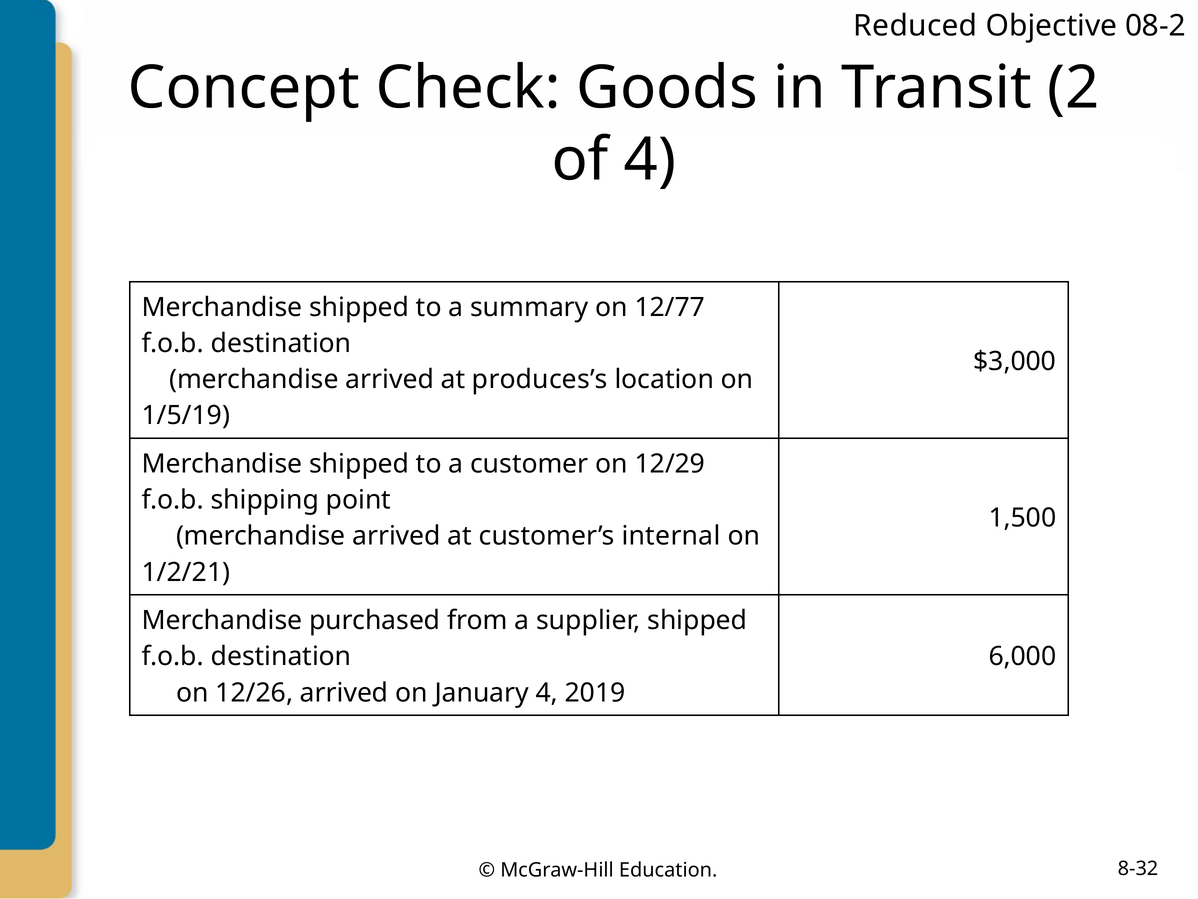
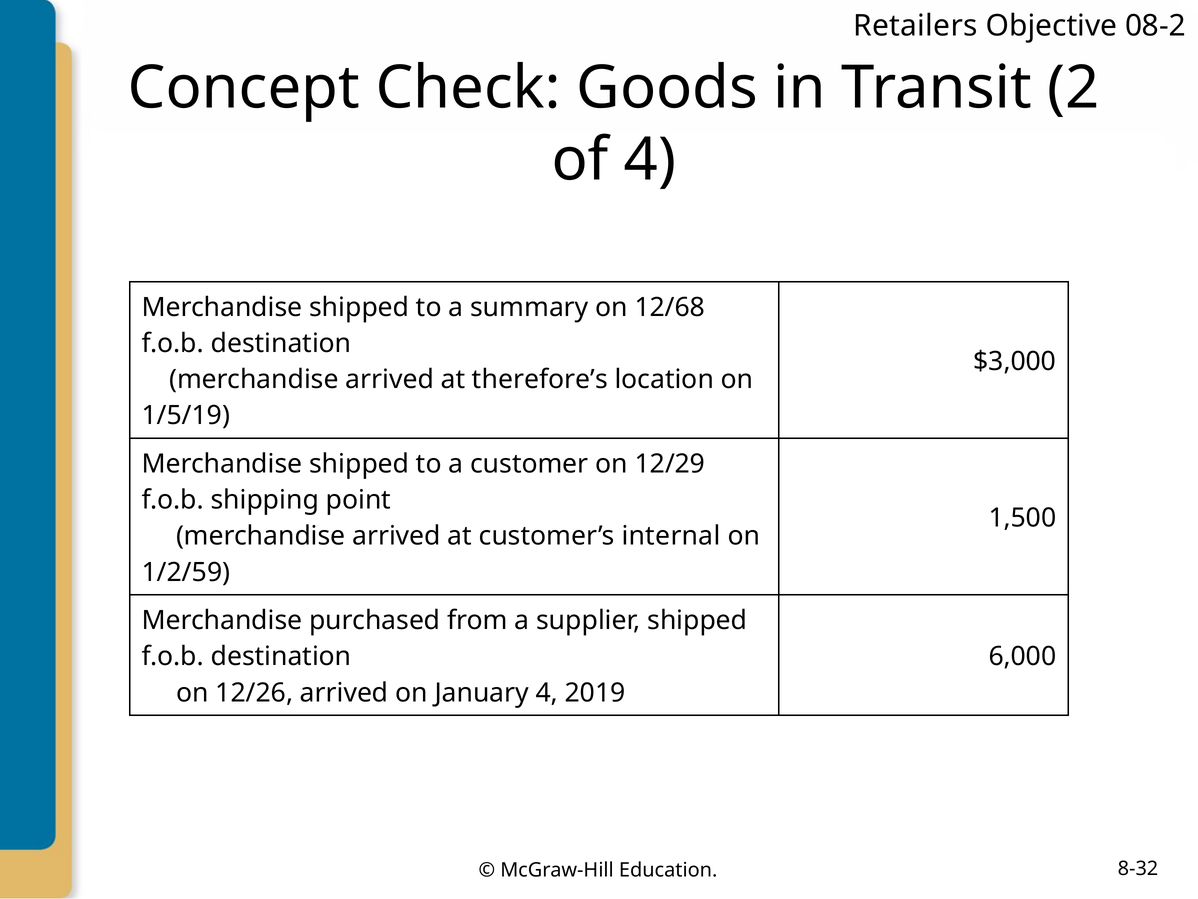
Reduced: Reduced -> Retailers (915, 26)
12/77: 12/77 -> 12/68 (670, 307)
produces’s: produces’s -> therefore’s (540, 379)
1/2/21: 1/2/21 -> 1/2/59 (186, 572)
